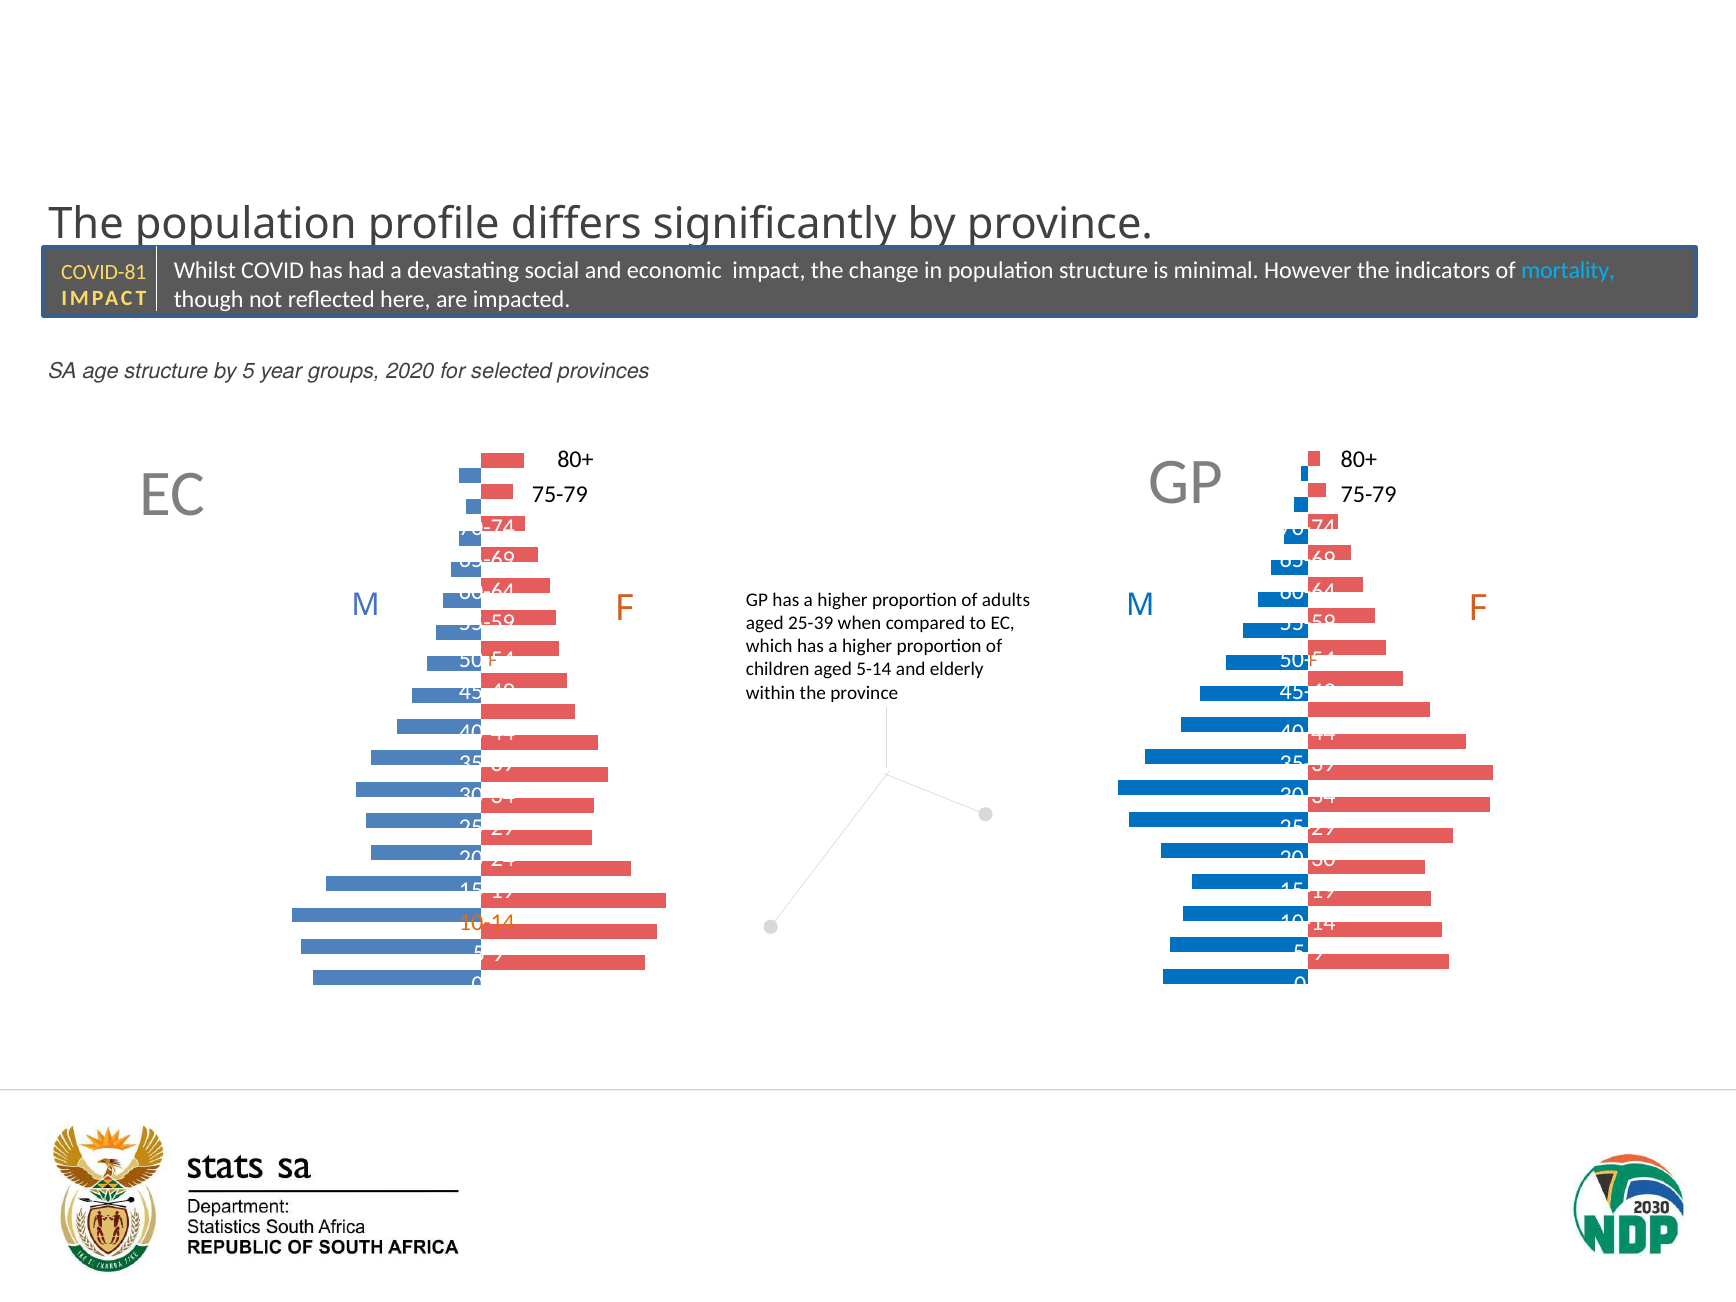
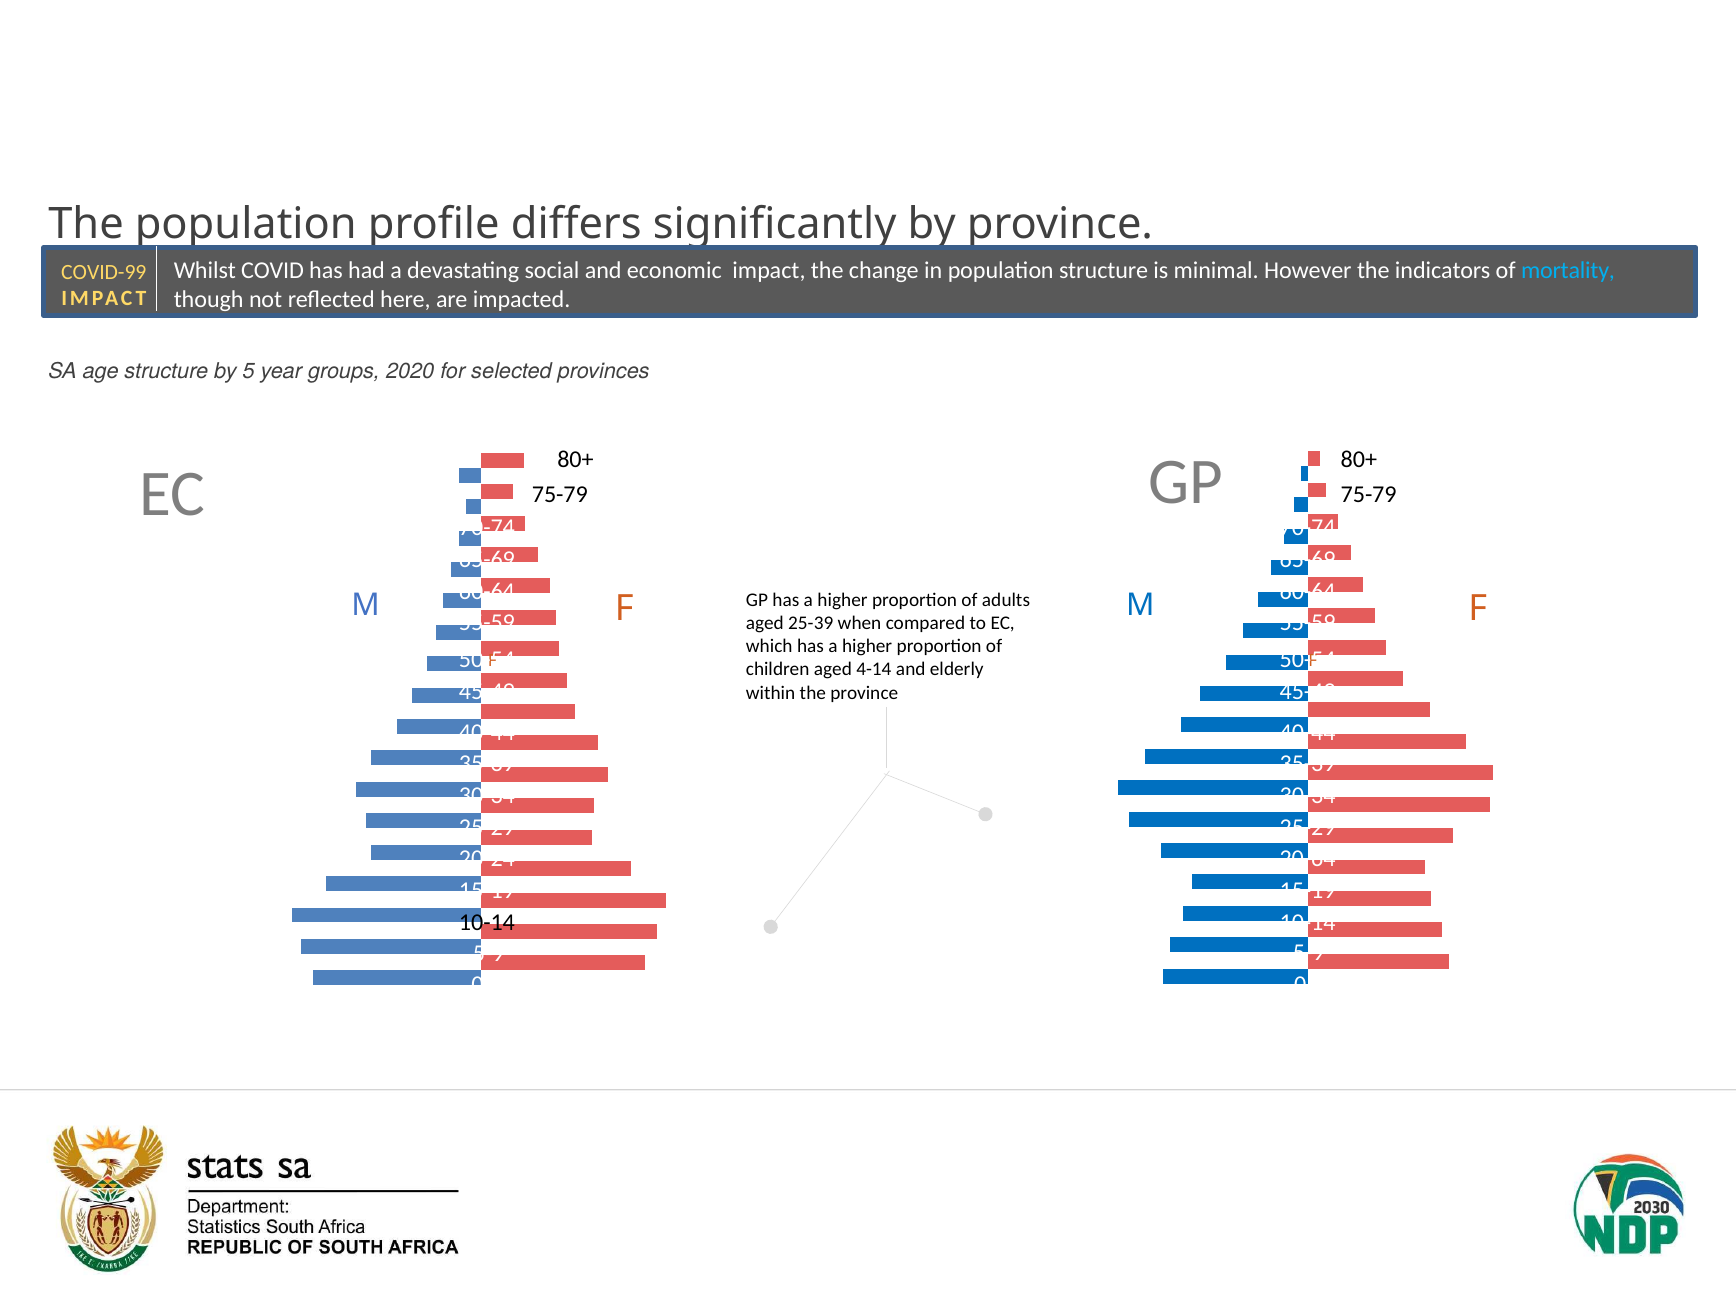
COVID-81: COVID-81 -> COVID-99 (104, 273)
5-14: 5-14 -> 4-14 (874, 670)
20-30: 20-30 -> 20-64 (1308, 859)
10-14 colour: orange -> black (487, 922)
